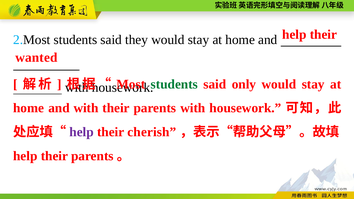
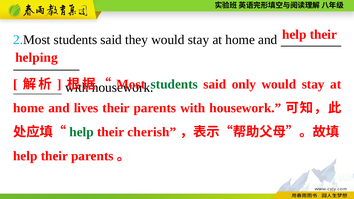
wanted: wanted -> helping (36, 58)
and with: with -> lives (86, 108)
help colour: purple -> green (82, 132)
